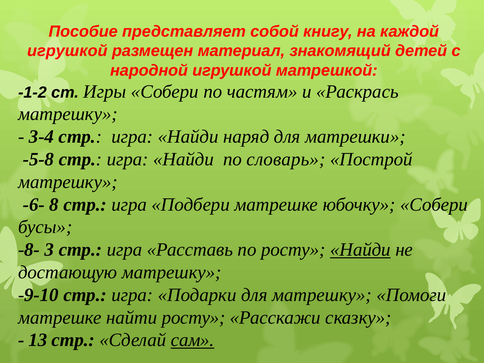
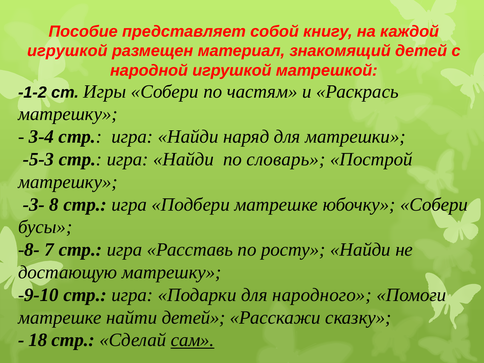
-5-8: -5-8 -> -5-3 (38, 159)
-6-: -6- -> -3- (34, 205)
3: 3 -> 7 (49, 250)
Найди underline: present -> none (360, 250)
для матрешку: матрешку -> народного (322, 295)
найти росту: росту -> детей (194, 318)
13: 13 -> 18 (38, 340)
